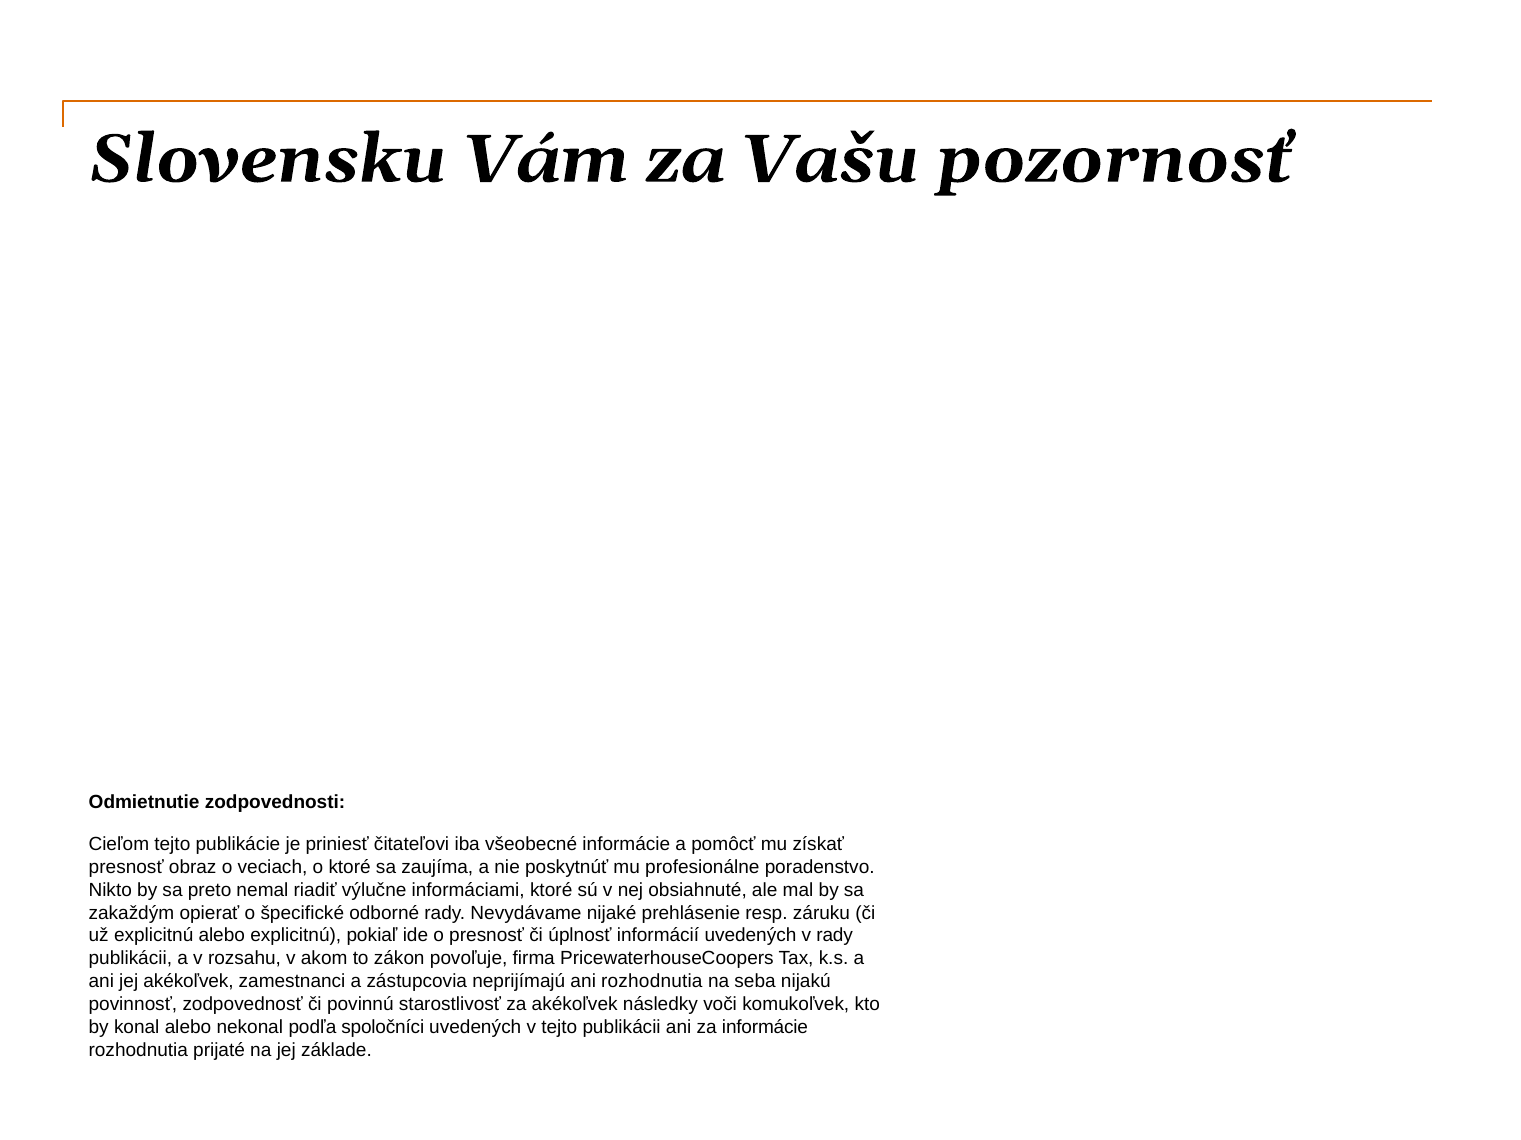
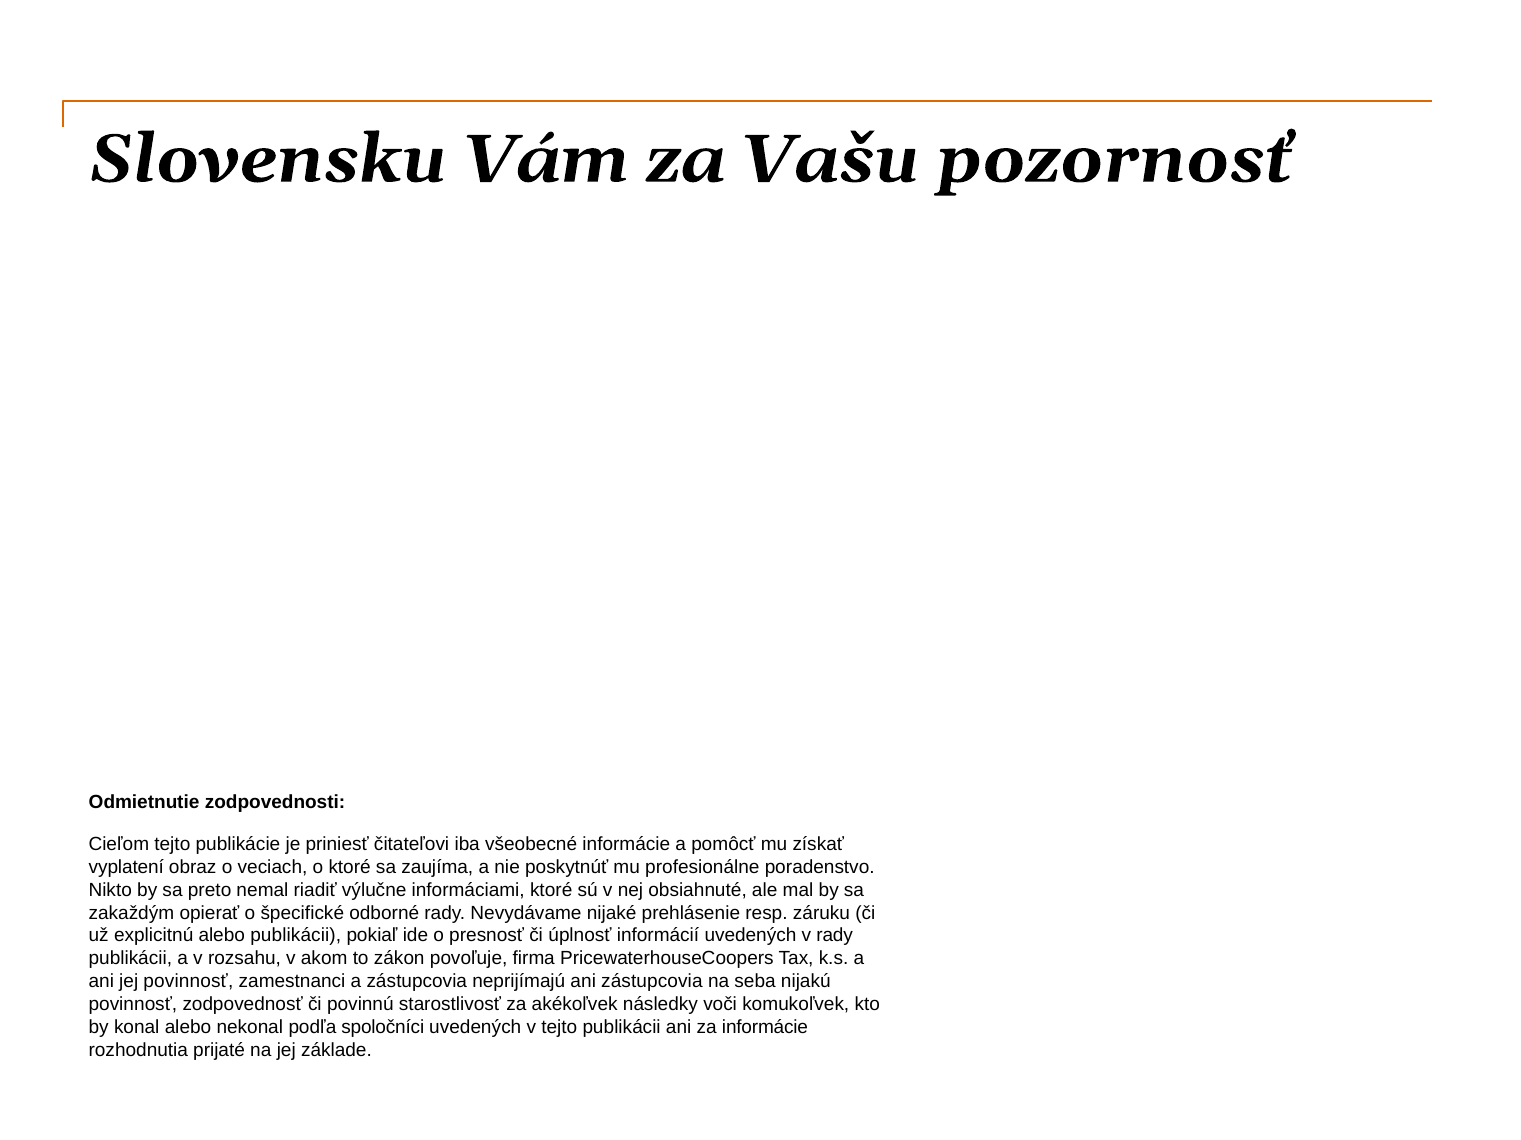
presnosť: presnosť -> vyplatení (126, 868)
alebo explicitnú: explicitnú -> publikácii (296, 936)
jej akékoľvek: akékoľvek -> povinnosť (188, 982)
ani rozhodnutia: rozhodnutia -> zástupcovia (652, 982)
